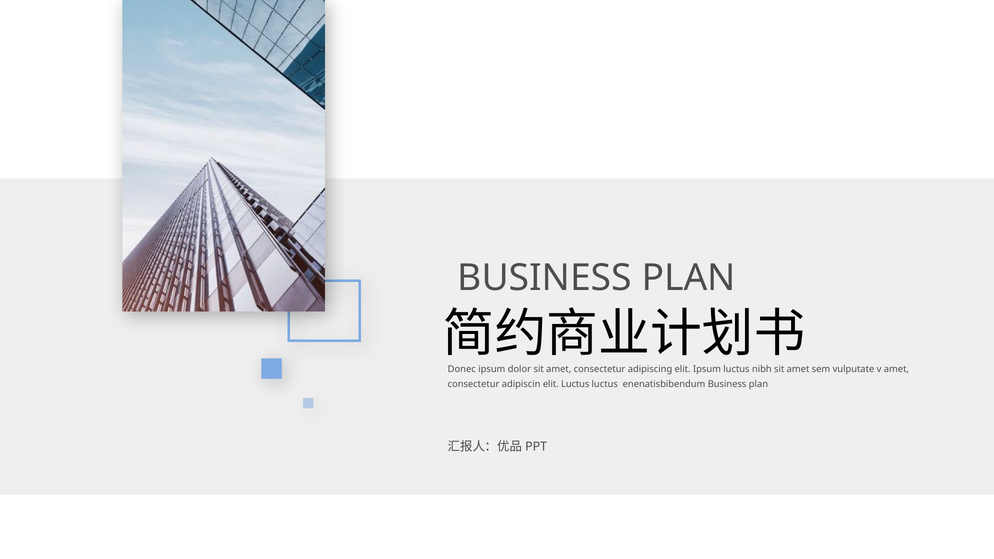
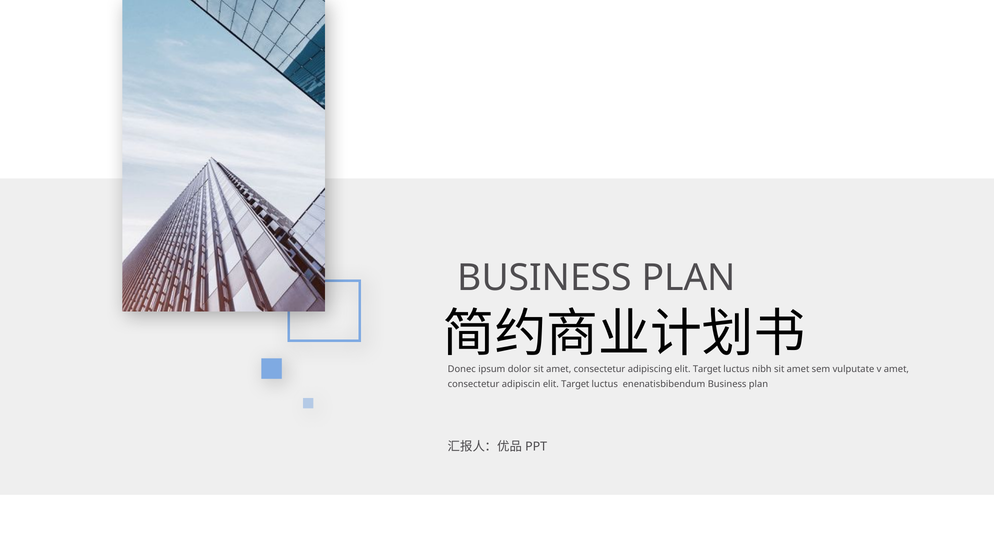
adipiscing elit Ipsum: Ipsum -> Target (707, 369)
adipiscin elit Luctus: Luctus -> Target (575, 384)
